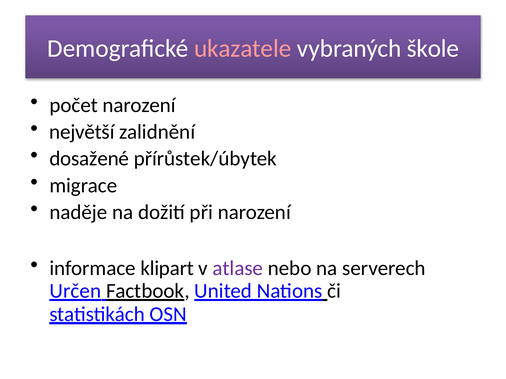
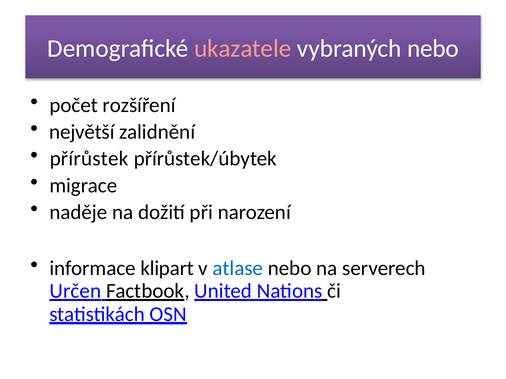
vybraných škole: škole -> nebo (433, 49)
počet narození: narození -> rozšíření (139, 105)
dosažené: dosažené -> přírůstek (89, 159)
atlase colour: purple -> blue (238, 269)
